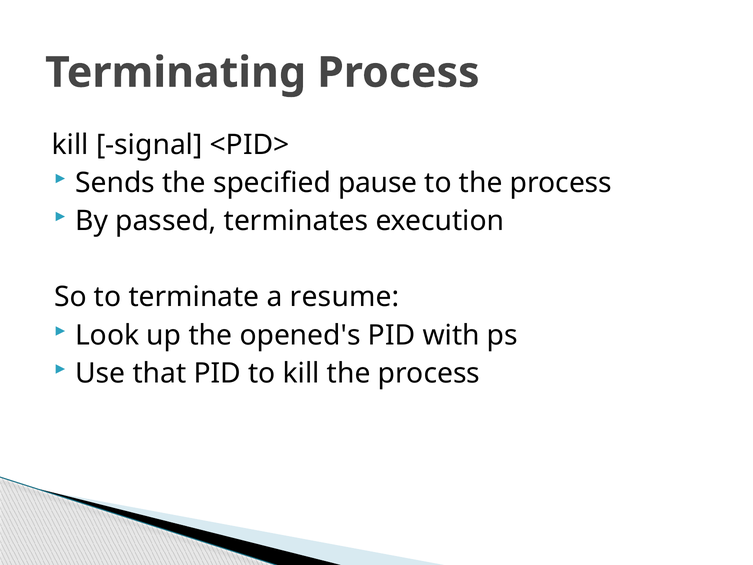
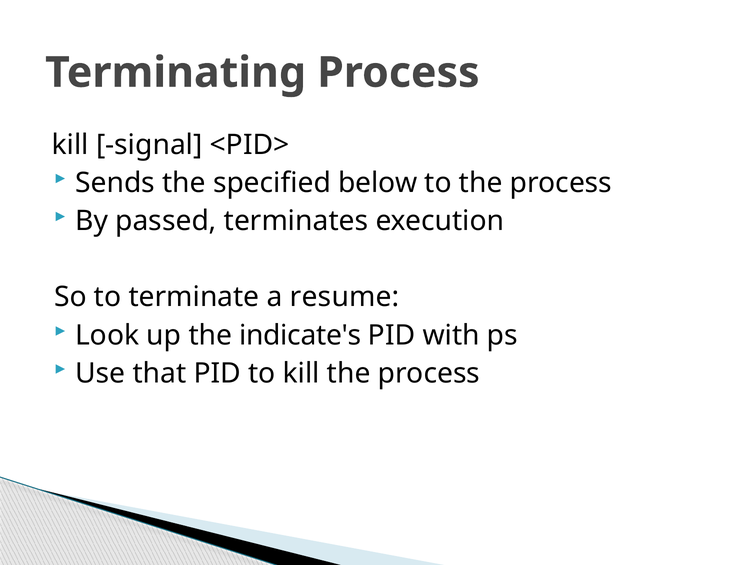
pause: pause -> below (378, 183)
opened's: opened's -> indicate's (300, 335)
